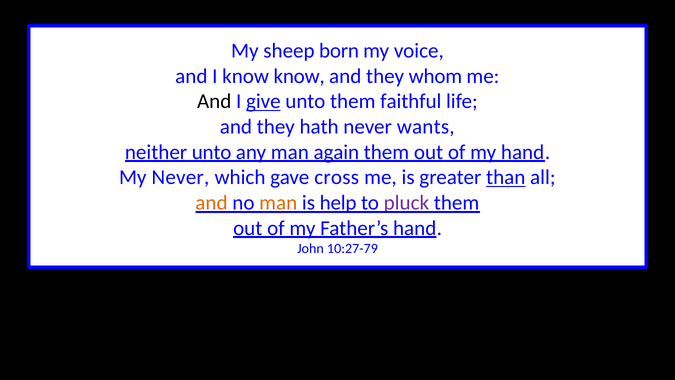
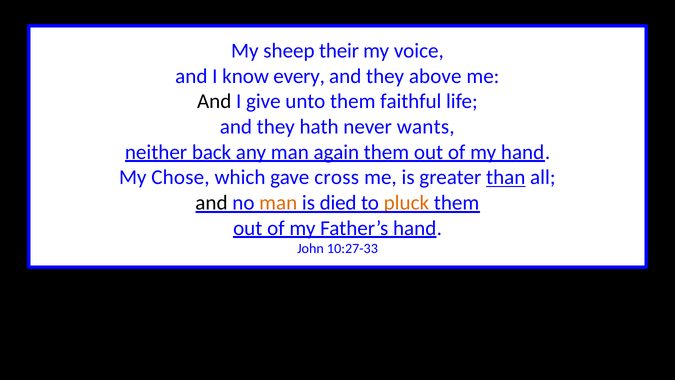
born: born -> their (339, 51)
know know: know -> every (299, 76)
whom: whom -> above (435, 76)
give underline: present -> none (263, 101)
neither unto: unto -> back (212, 152)
My Never: Never -> Chose (180, 177)
and colour: orange -> black (211, 203)
help: help -> died (338, 203)
pluck colour: purple -> orange (406, 203)
10:27-79: 10:27-79 -> 10:27-33 (352, 248)
